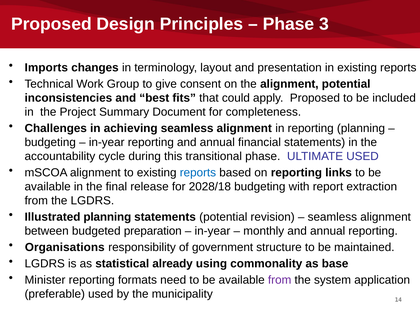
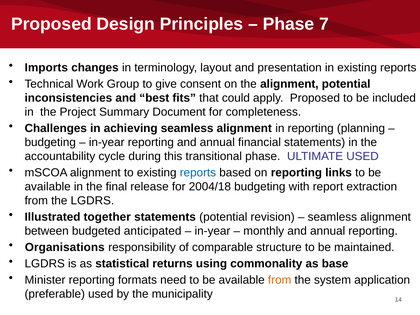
3: 3 -> 7 (324, 24)
2028/18: 2028/18 -> 2004/18 (210, 187)
Illustrated planning: planning -> together (107, 217)
preparation: preparation -> anticipated (153, 231)
government: government -> comparable (223, 247)
already: already -> returns (173, 264)
from colour: purple -> orange (280, 280)
